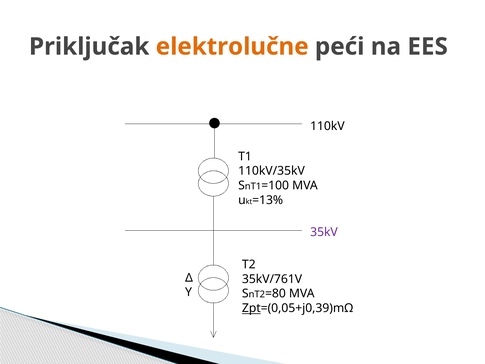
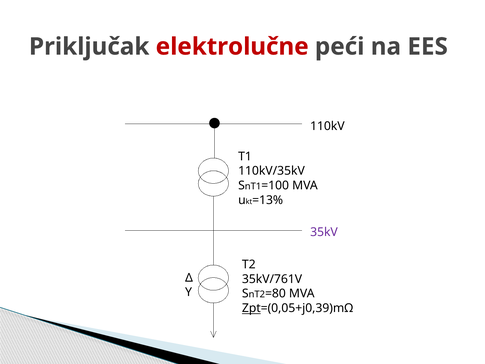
elektrolučne colour: orange -> red (232, 47)
